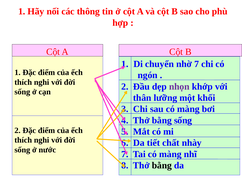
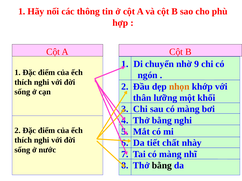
nhờ 7: 7 -> 9 (197, 64)
nhọn colour: purple -> orange (179, 87)
bằng sống: sống -> nghi (183, 121)
